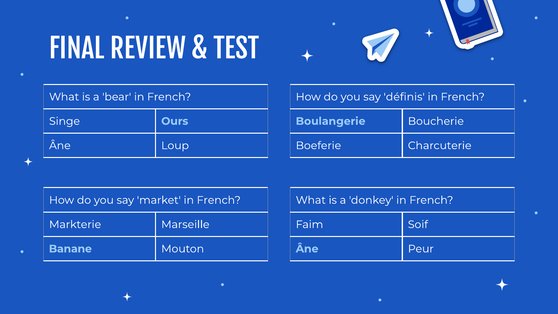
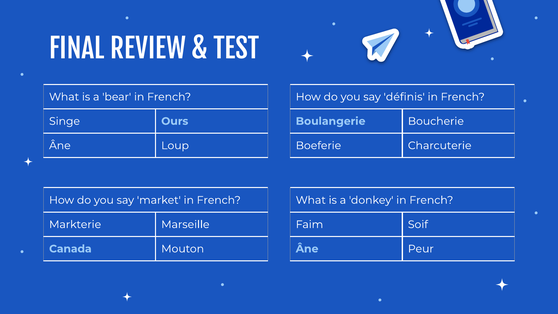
Banane: Banane -> Canada (70, 249)
